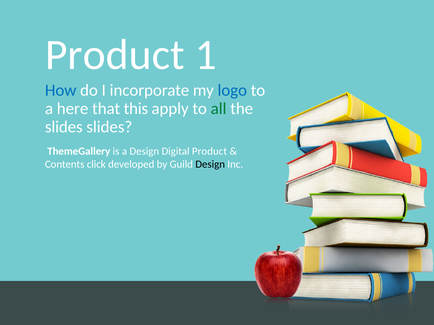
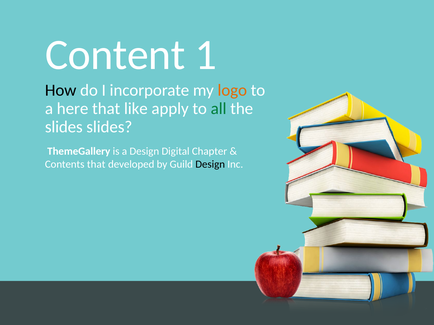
Product: Product -> Content (115, 55)
How colour: blue -> black (61, 91)
logo colour: blue -> orange (232, 91)
this: this -> like (136, 109)
Digital Product: Product -> Chapter (210, 152)
Contents click: click -> that (96, 165)
